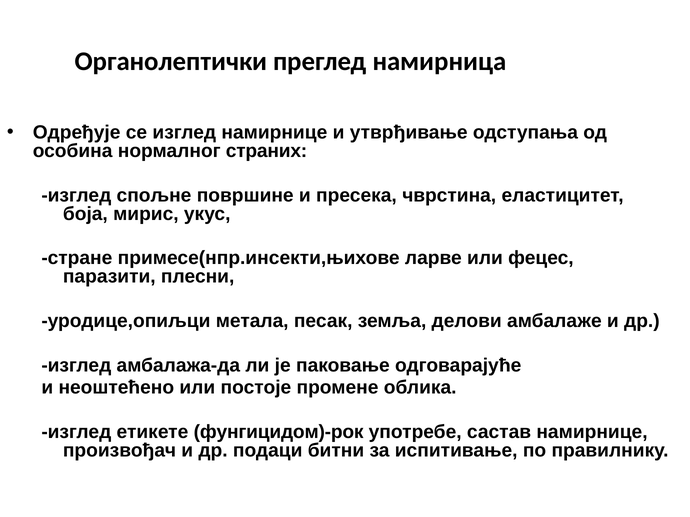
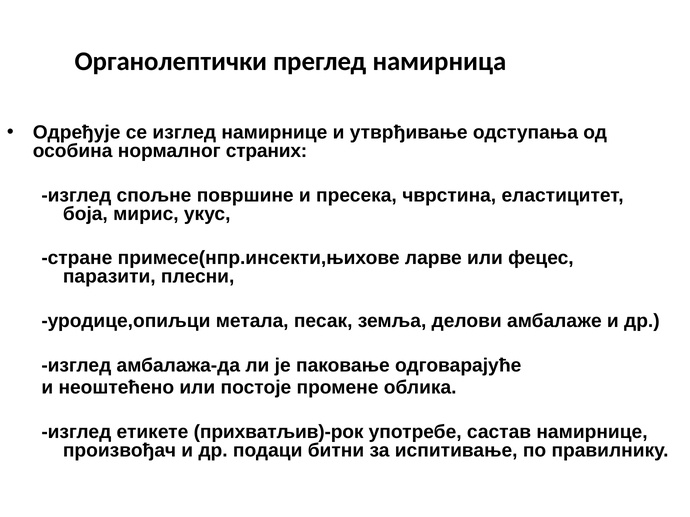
фунгицидом)-рок: фунгицидом)-рок -> прихватљив)-рок (279, 432)
